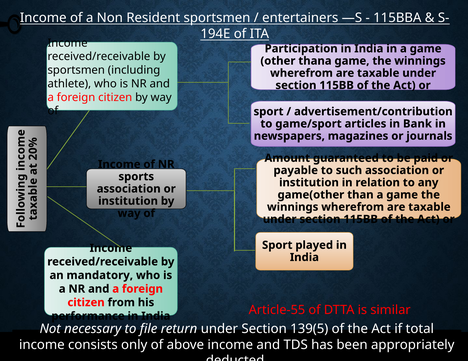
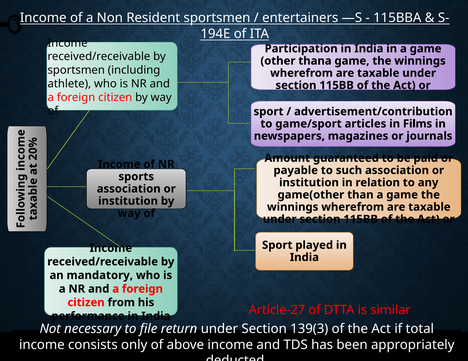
Bank: Bank -> Films (418, 124)
Article-55: Article-55 -> Article-27 (277, 310)
139(5: 139(5 -> 139(3 (309, 329)
